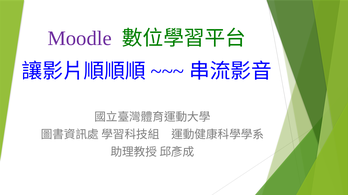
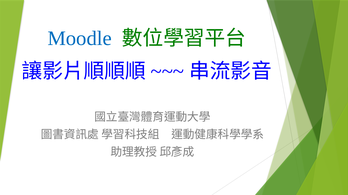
Moodle colour: purple -> blue (80, 39)
